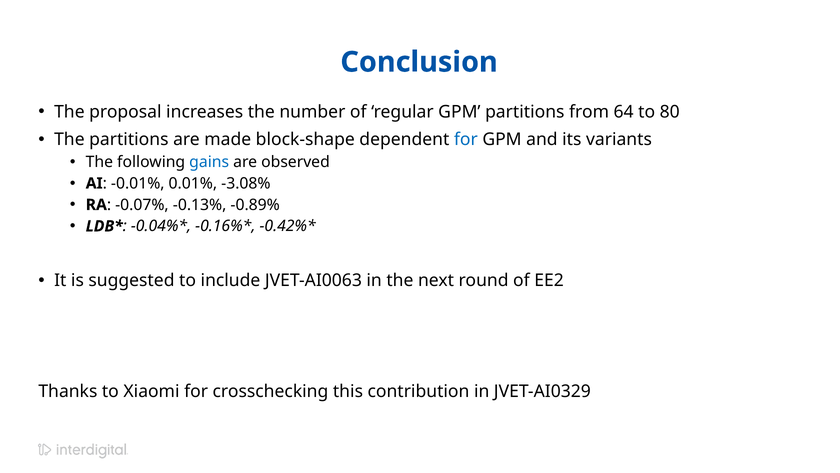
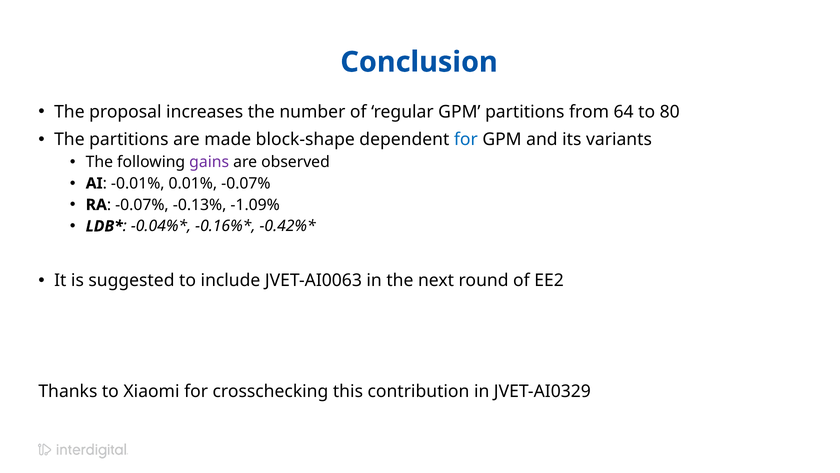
gains colour: blue -> purple (209, 162)
0.01% -3.08%: -3.08% -> -0.07% (246, 183)
-0.89%: -0.89% -> -1.09% (255, 205)
